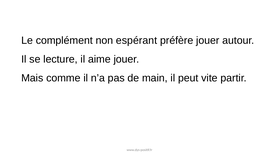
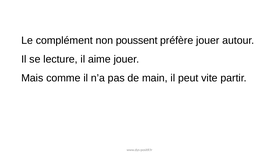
espérant: espérant -> poussent (137, 40)
